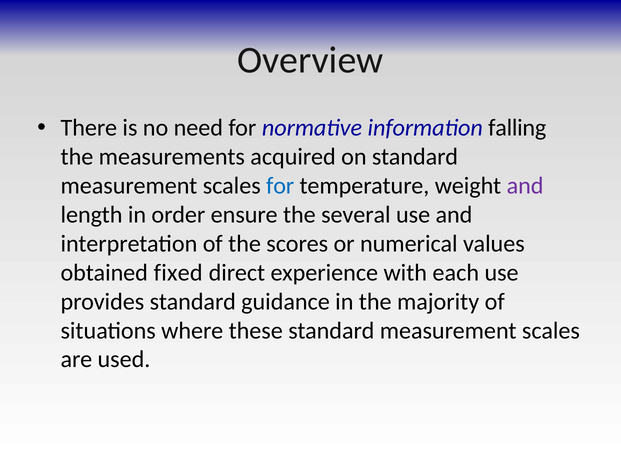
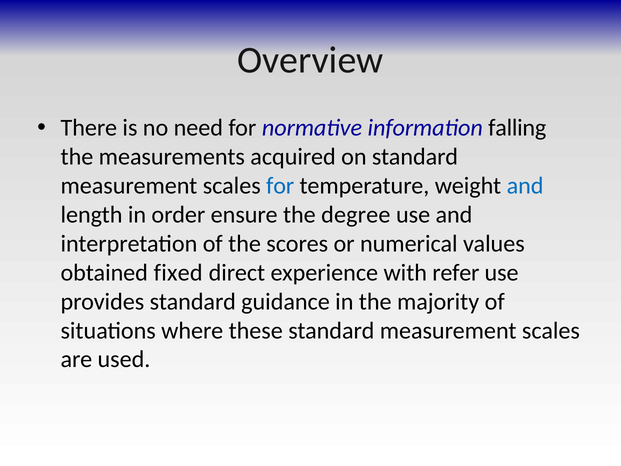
and colour: purple -> blue (525, 186)
several: several -> degree (356, 215)
each: each -> refer (456, 273)
